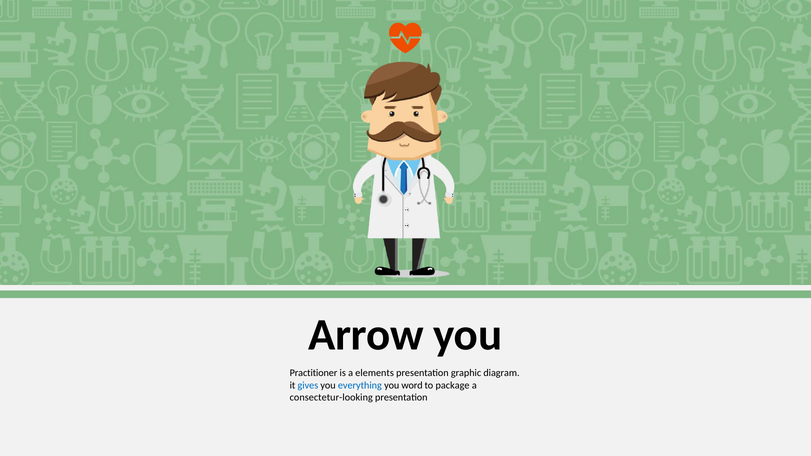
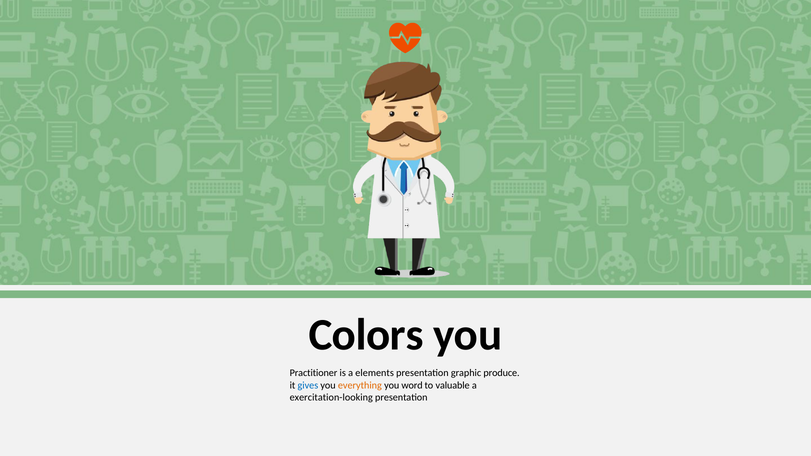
Arrow: Arrow -> Colors (366, 335)
diagram: diagram -> produce (502, 373)
everything colour: blue -> orange (360, 385)
package: package -> valuable (453, 385)
consectetur-looking: consectetur-looking -> exercitation-looking (331, 398)
